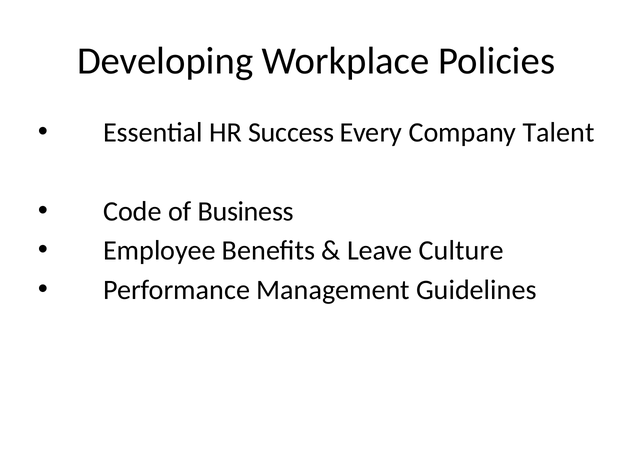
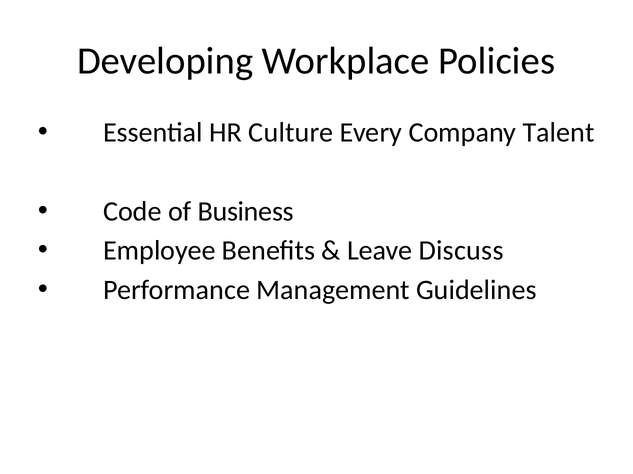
Success: Success -> Culture (291, 133)
Culture: Culture -> Discuss (461, 251)
